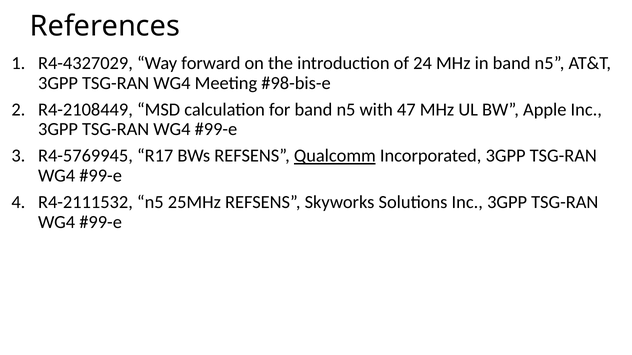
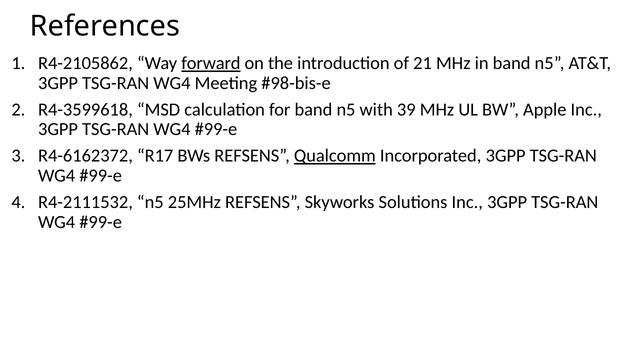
R4-4327029: R4-4327029 -> R4-2105862 (85, 63)
forward underline: none -> present (211, 63)
24: 24 -> 21 (423, 63)
R4-2108449: R4-2108449 -> R4-3599618 (85, 110)
47: 47 -> 39 (406, 110)
R4-5769945: R4-5769945 -> R4-6162372 (85, 156)
